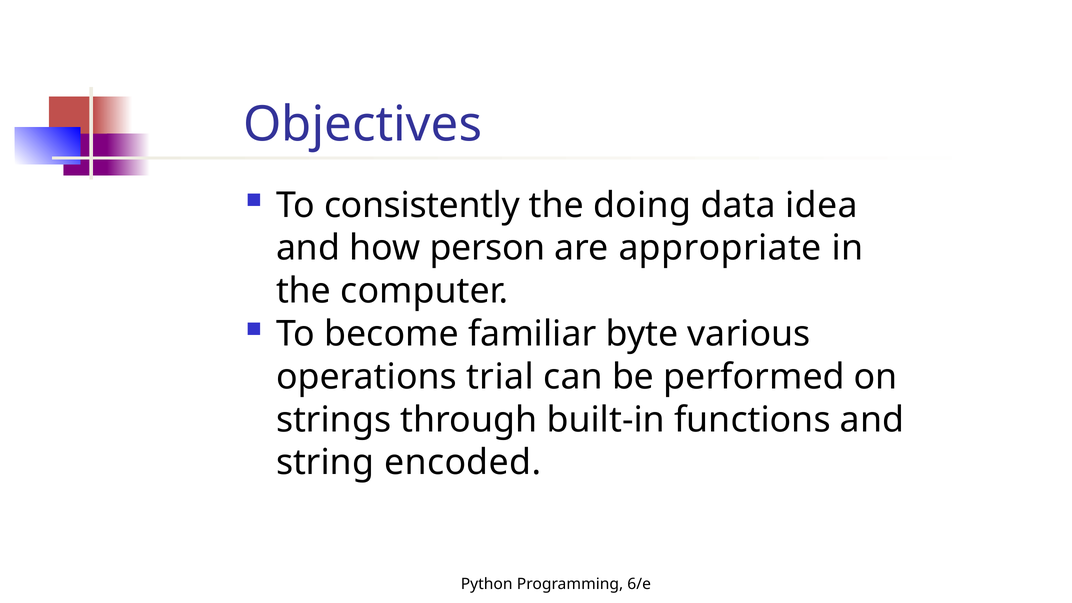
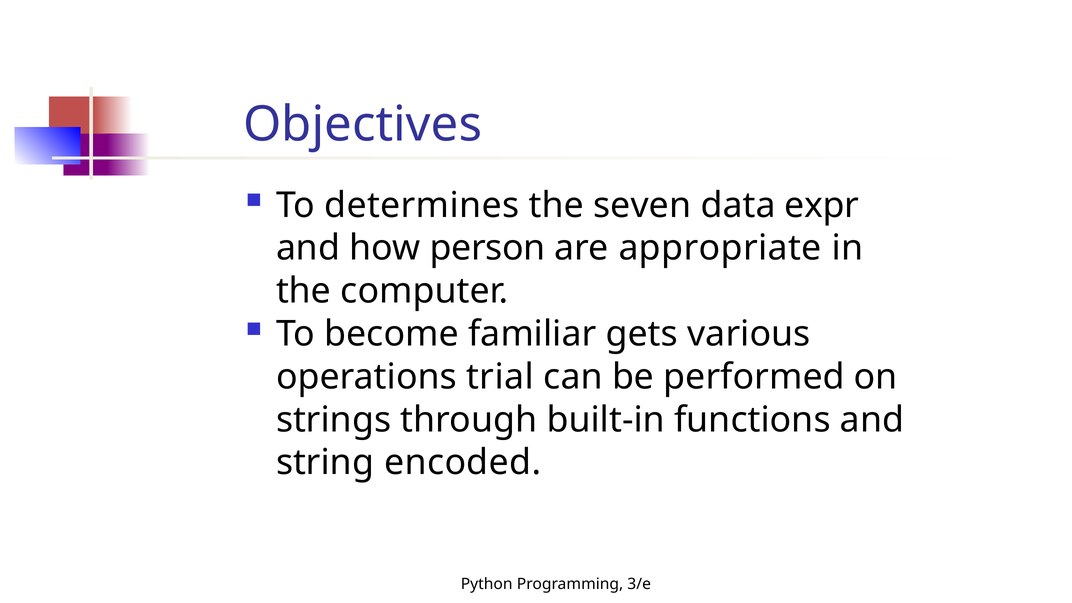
consistently: consistently -> determines (422, 205)
doing: doing -> seven (642, 205)
idea: idea -> expr (822, 205)
byte: byte -> gets (642, 334)
6/e: 6/e -> 3/e (639, 584)
